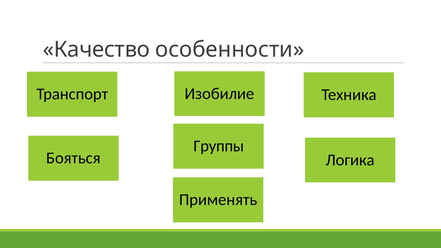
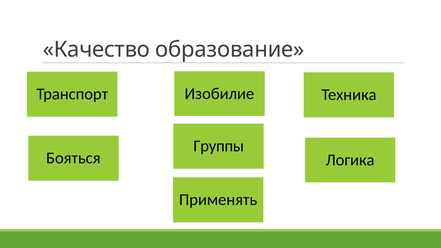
особенности: особенности -> образование (230, 49)
